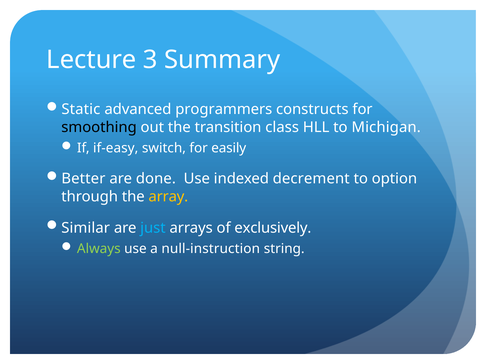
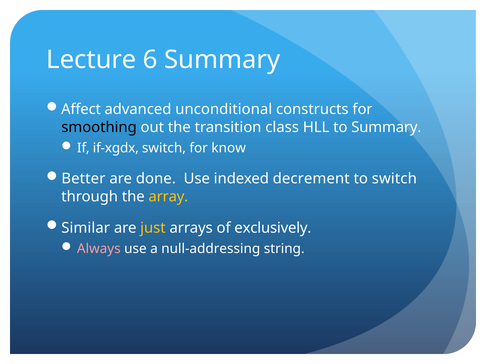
3: 3 -> 6 (150, 60)
Static: Static -> Affect (81, 110)
programmers: programmers -> unconditional (224, 110)
to Michigan: Michigan -> Summary (386, 127)
if-easy: if-easy -> if-xgdx (116, 148)
easily: easily -> know (229, 148)
to option: option -> switch (394, 179)
just colour: light blue -> yellow (153, 228)
Always colour: light green -> pink (99, 249)
null-instruction: null-instruction -> null-addressing (211, 249)
